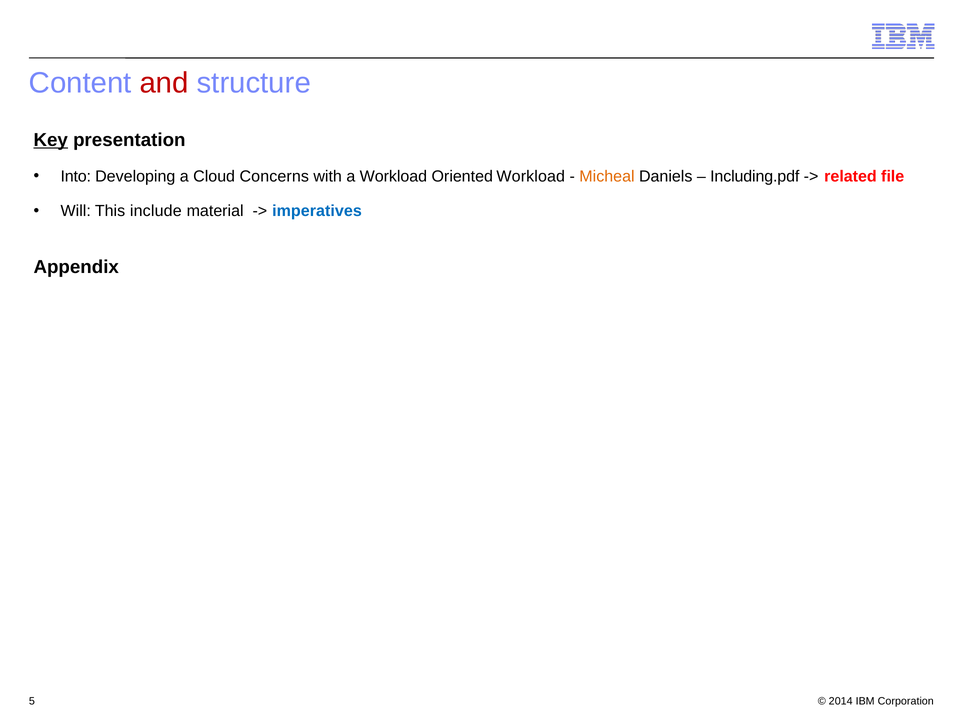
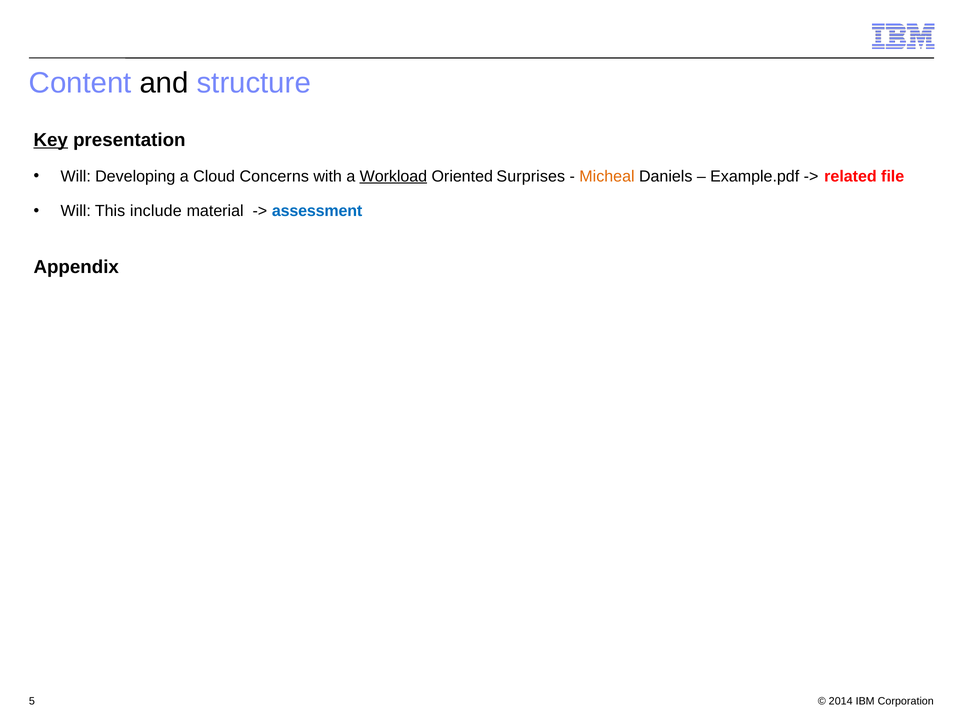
and colour: red -> black (164, 83)
Into: Into -> Will (76, 176)
Workload underline: none -> present (393, 176)
Oriented Workload: Workload -> Surprises (531, 176)
Including.pdf: Including.pdf -> Example.pdf (755, 176)
imperatives: imperatives -> assessment (317, 211)
